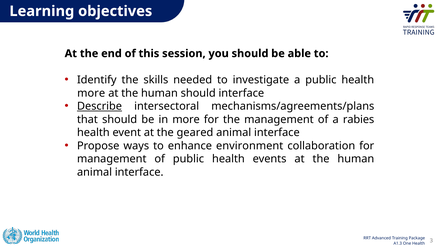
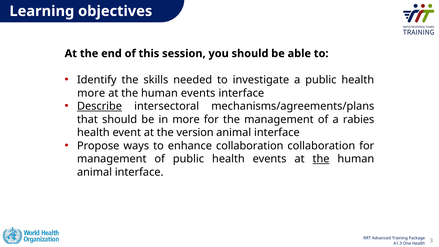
human should: should -> events (198, 93)
geared: geared -> version (195, 133)
enhance environment: environment -> collaboration (250, 146)
the underline: none -> present (321, 159)
